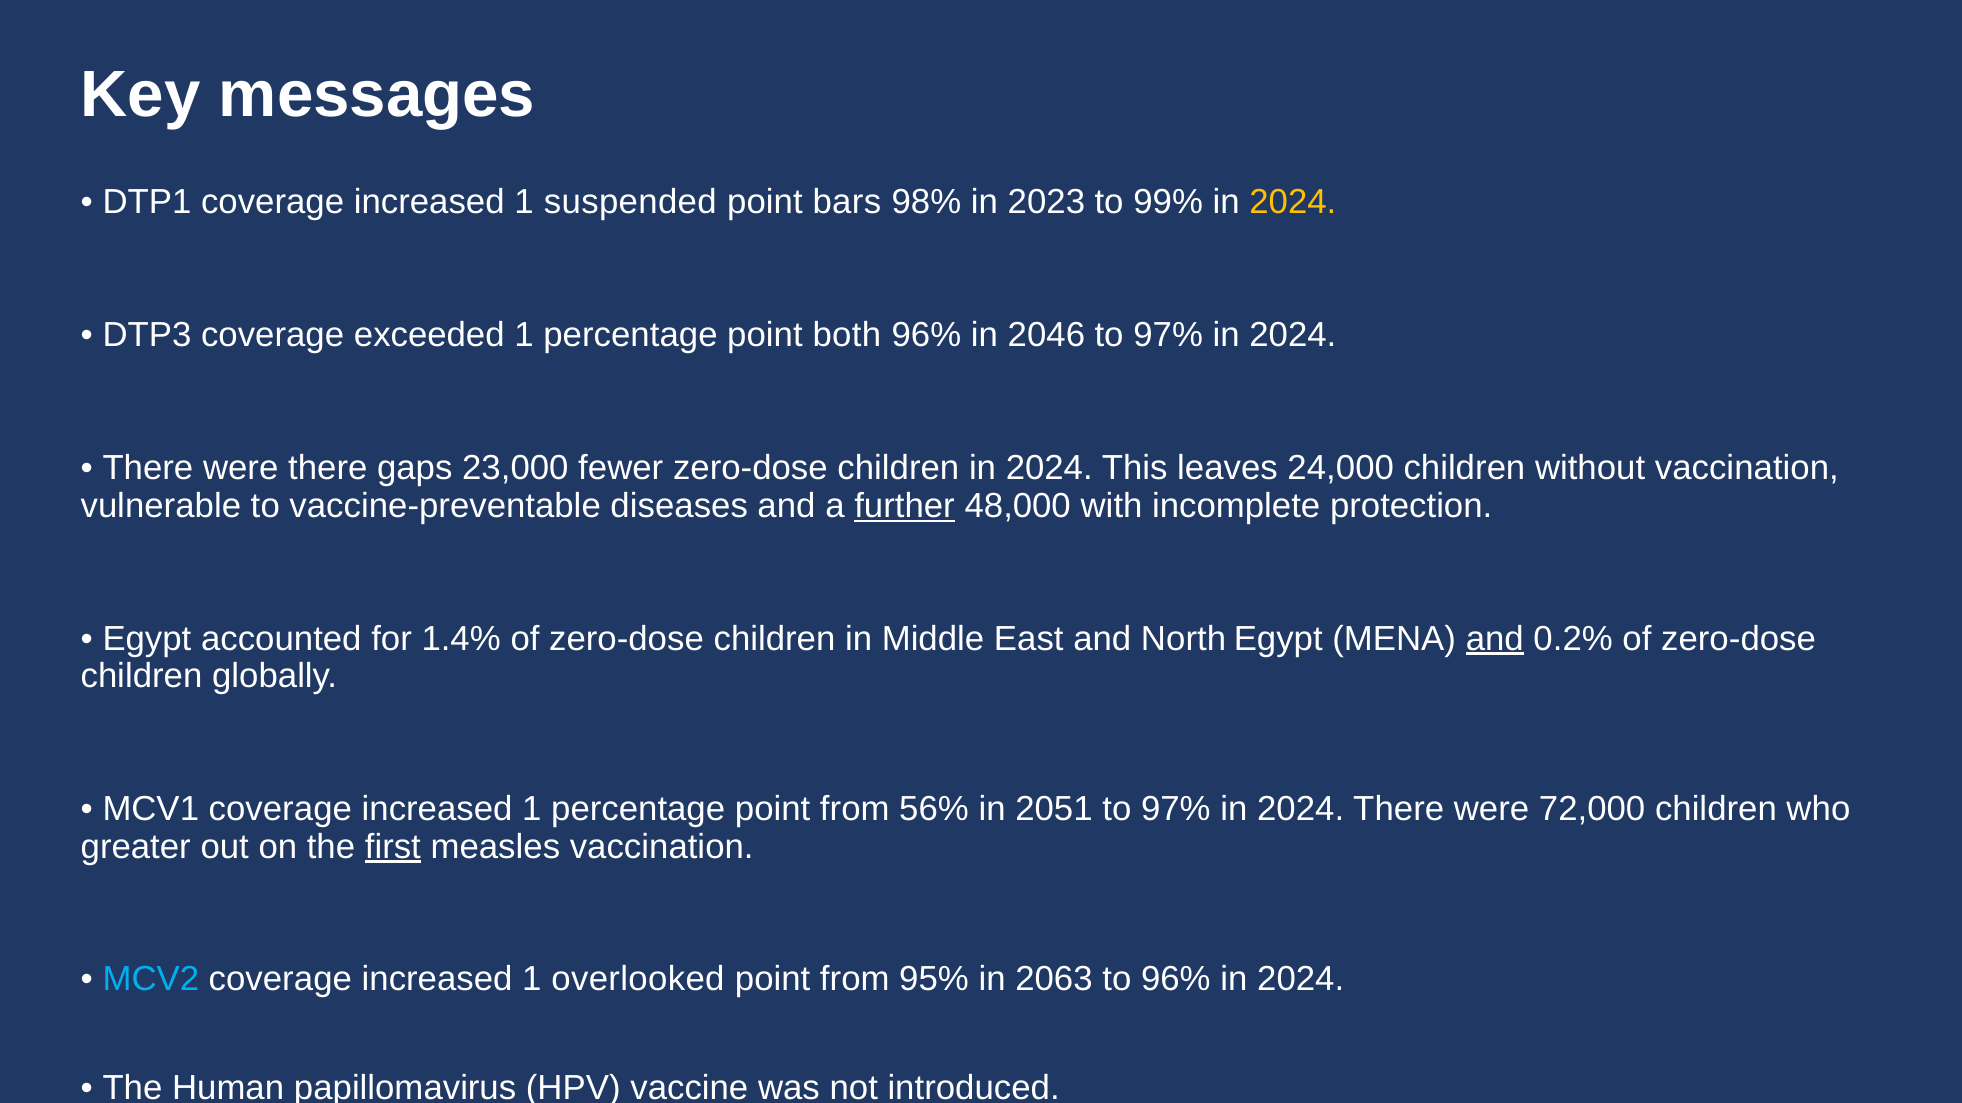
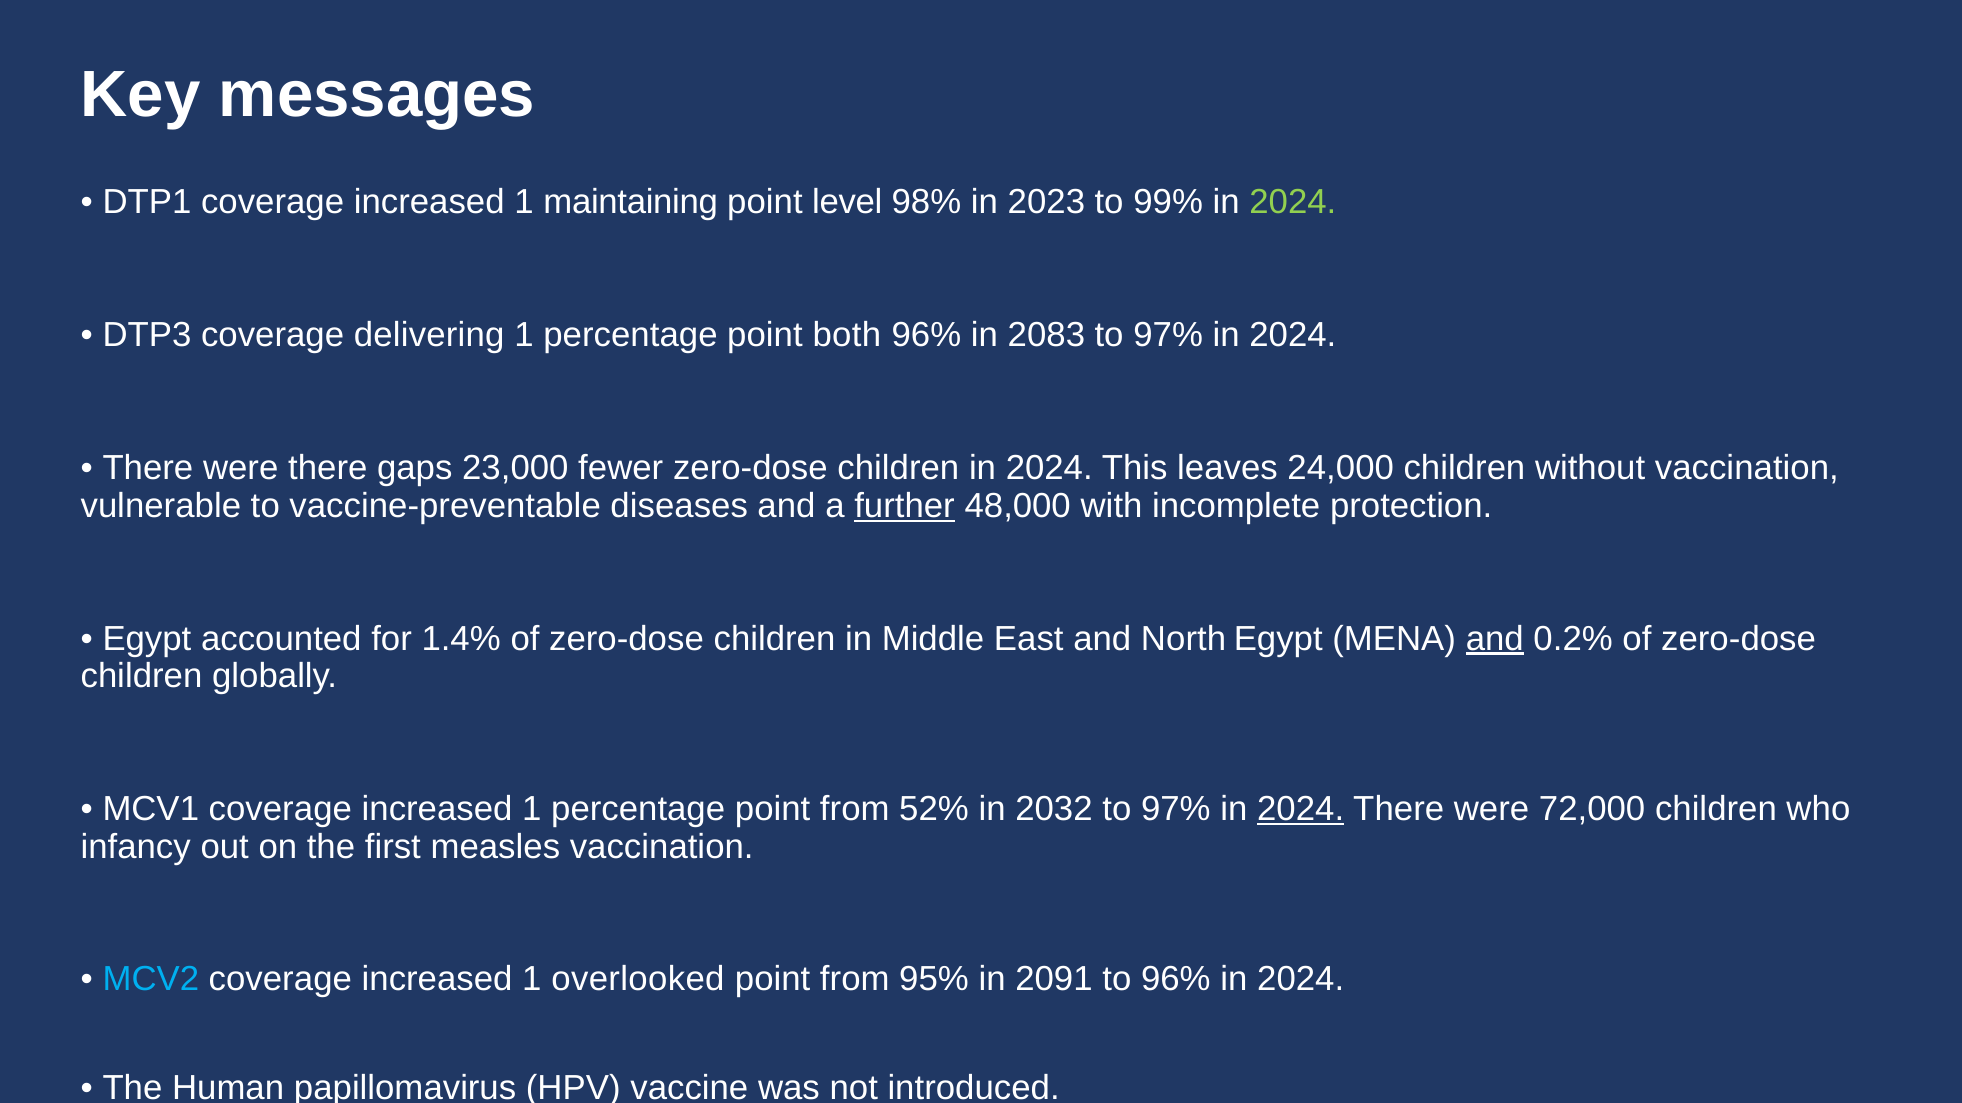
suspended: suspended -> maintaining (631, 202)
bars: bars -> level (847, 202)
2024 colour: yellow -> light green (1293, 202)
exceeded: exceeded -> delivering (429, 335)
2046: 2046 -> 2083 (1046, 335)
56%: 56% -> 52% (934, 809)
2051: 2051 -> 2032 (1054, 809)
2024 underline: none -> present (1301, 809)
greater: greater -> infancy (136, 847)
first underline: present -> none (393, 847)
2063: 2063 -> 2091 (1054, 980)
